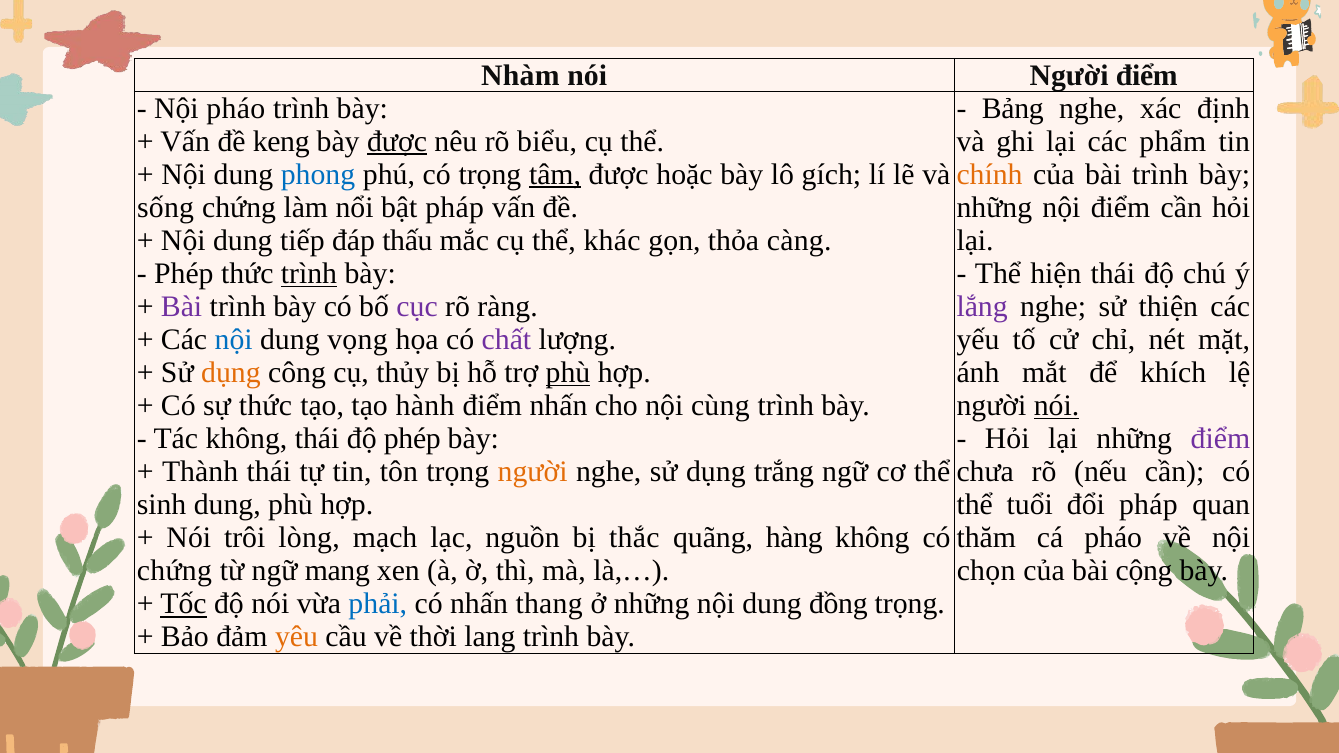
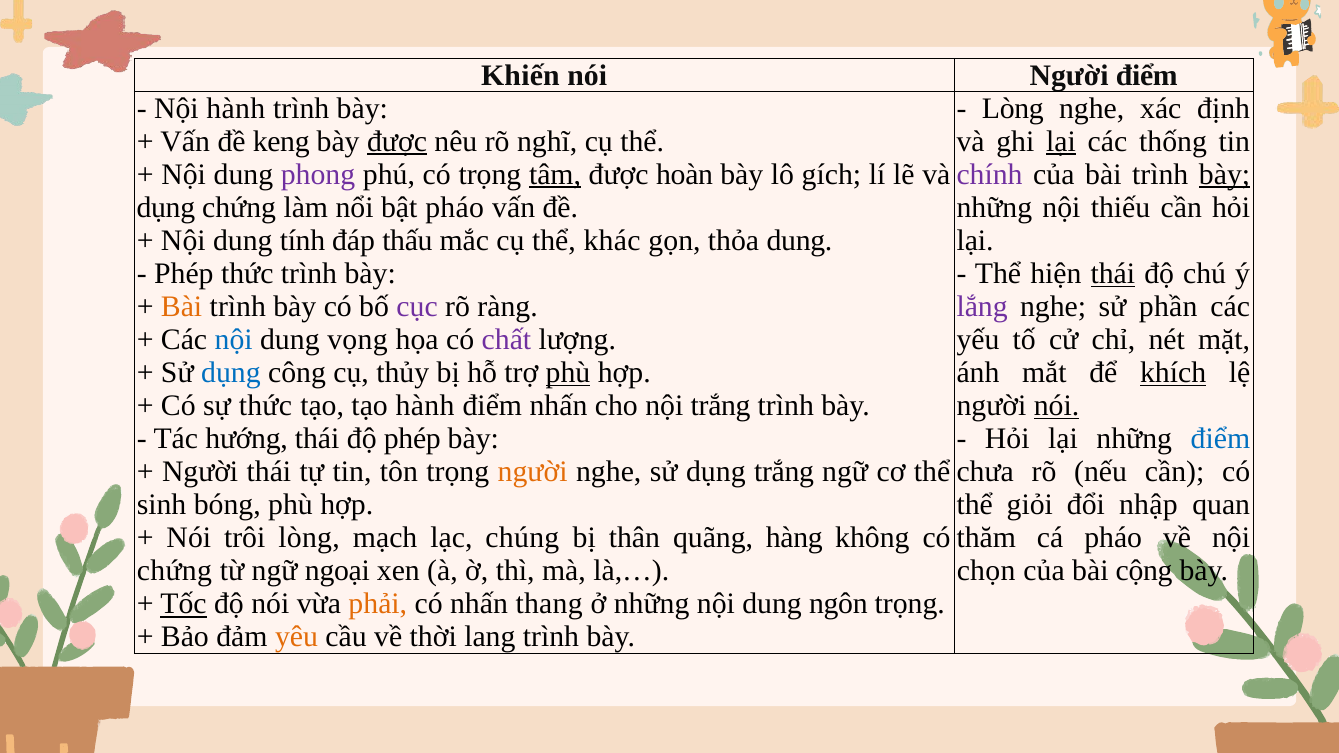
Nhàm: Nhàm -> Khiến (520, 75)
Nội pháo: pháo -> hành (236, 108)
Bảng: Bảng -> Lòng (1013, 108)
biểu: biểu -> nghĩ (547, 141)
lại underline: none -> present (1061, 141)
phẩm: phẩm -> thống (1173, 141)
phong colour: blue -> purple (318, 175)
hoặc: hoặc -> hoàn (685, 175)
chính colour: orange -> purple (990, 175)
bày underline: none -> present (1225, 175)
sống: sống -> dụng (166, 208)
bật pháp: pháp -> pháo (455, 208)
nội điểm: điểm -> thiếu (1120, 208)
tiếp: tiếp -> tính (303, 241)
thỏa càng: càng -> dung (799, 241)
trình underline: present -> none (309, 274)
thái underline: none -> present (1113, 274)
Bài colour: purple -> orange (182, 307)
thiện: thiện -> phần (1168, 307)
dụng colour: orange -> blue (231, 373)
khích underline: none -> present (1173, 373)
nội cùng: cùng -> trắng (721, 406)
Tác không: không -> hướng (247, 439)
điểm colour: purple -> blue (1220, 439)
Thành: Thành -> Người (200, 472)
sinh dung: dung -> bóng (227, 505)
tuổi: tuổi -> giỏi (1030, 505)
đổi pháp: pháp -> nhập (1148, 505)
nguồn: nguồn -> chúng (522, 538)
thắc: thắc -> thân (634, 538)
mang: mang -> ngoại (337, 571)
phải colour: blue -> orange (378, 604)
đồng: đồng -> ngôn (838, 604)
